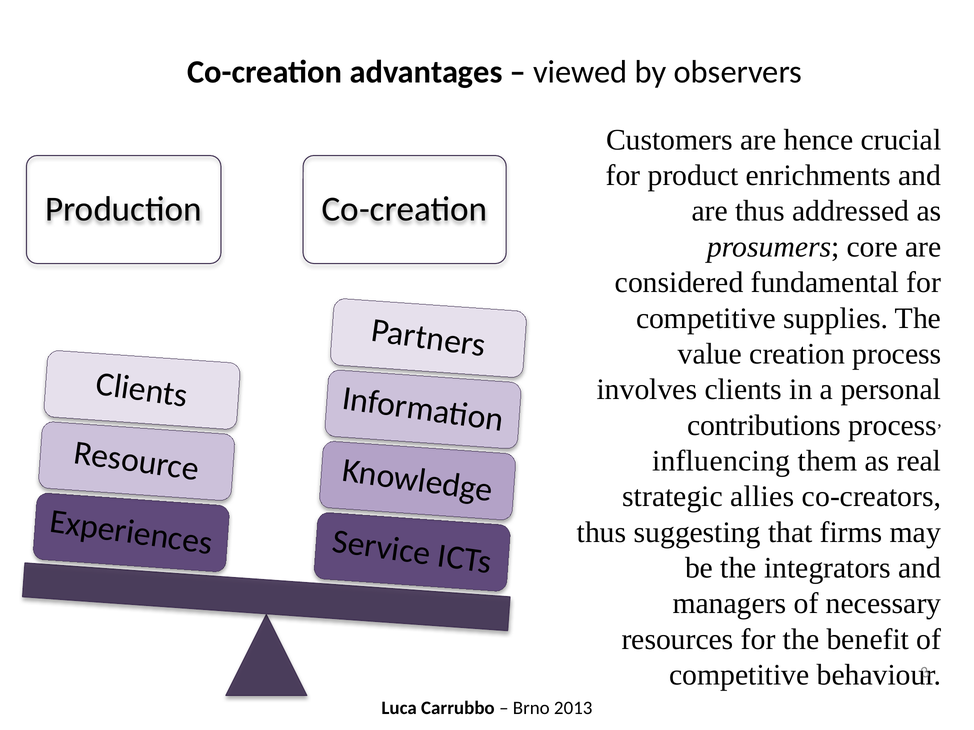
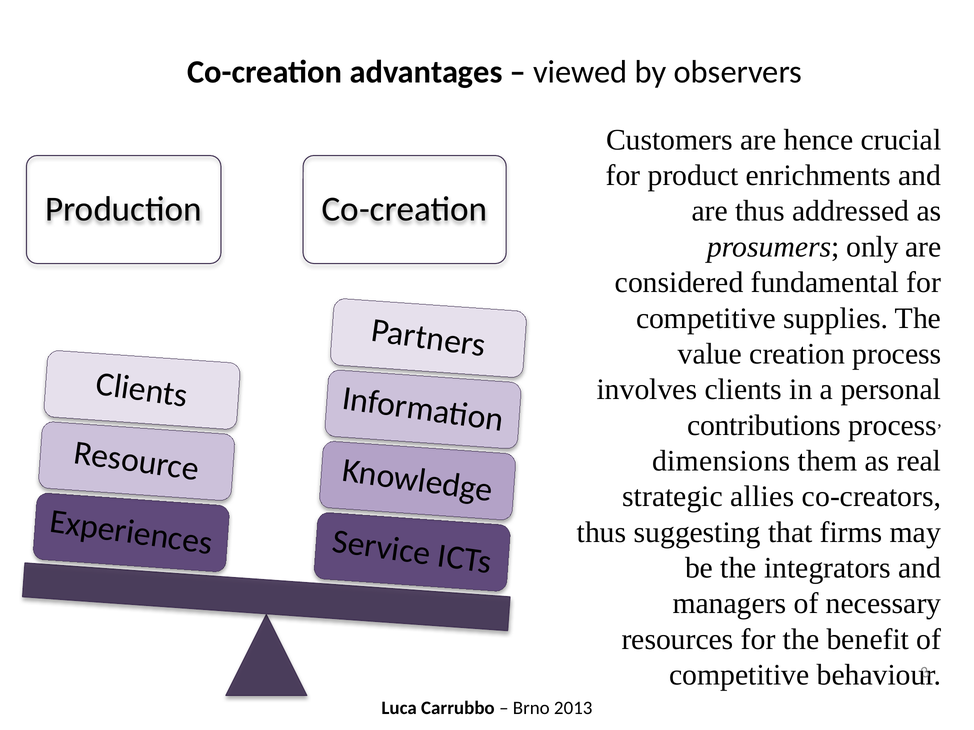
core: core -> only (872, 247)
influencing: influencing -> dimensions (721, 461)
